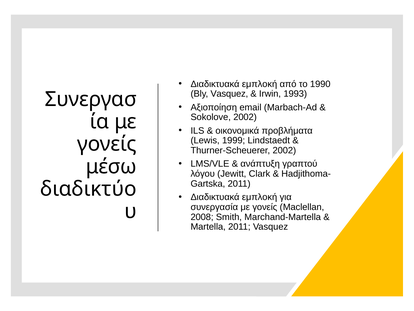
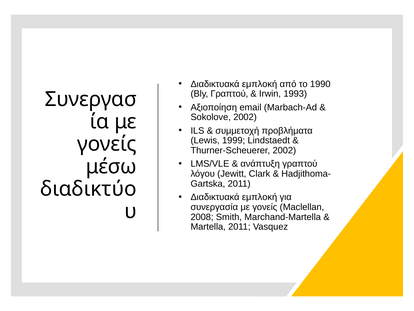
Bly Vasquez: Vasquez -> Γραπτού (229, 94)
οικονομικά: οικονομικά -> συμμετοχή (237, 130)
